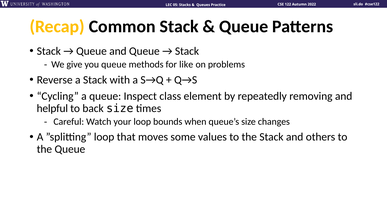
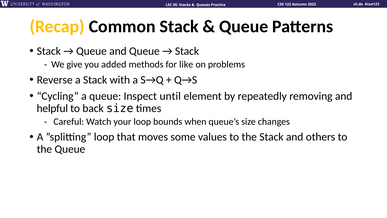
you queue: queue -> added (114, 64)
class: class -> until (170, 96)
